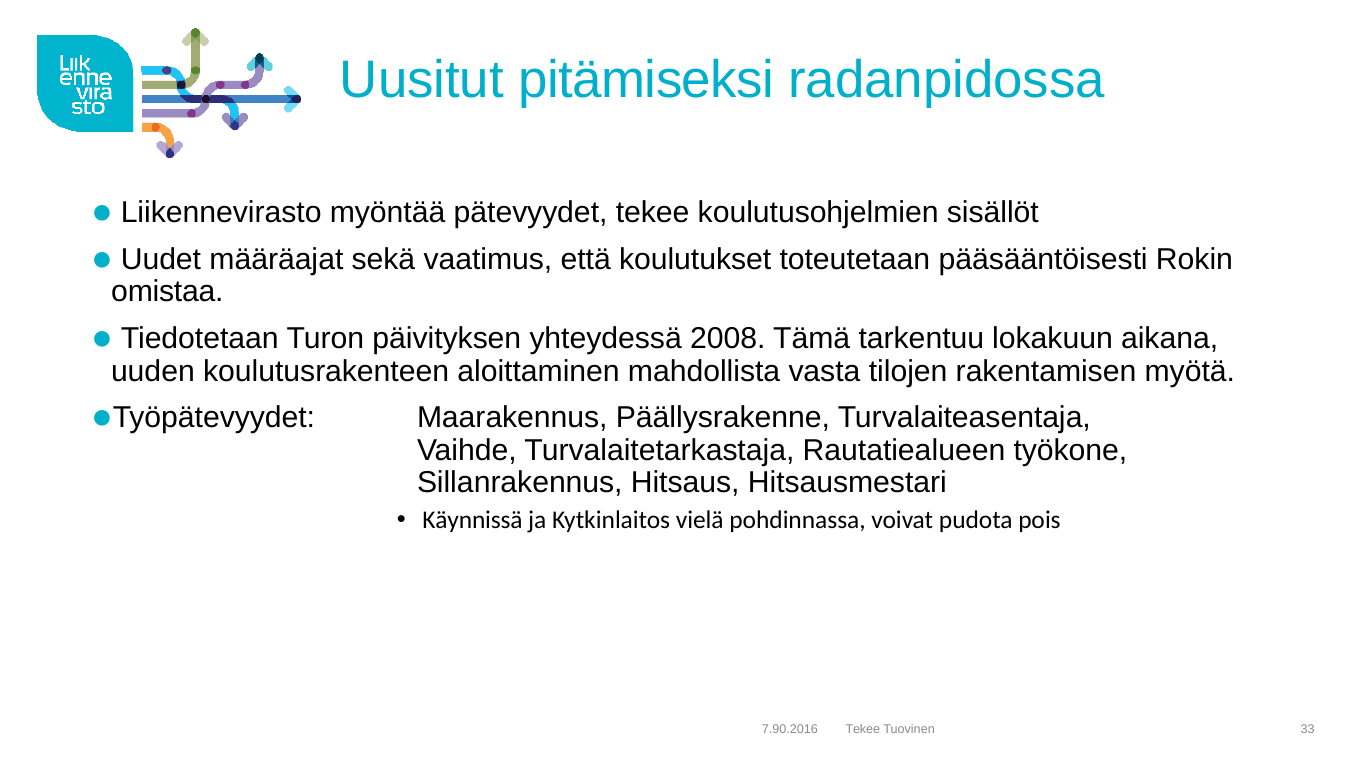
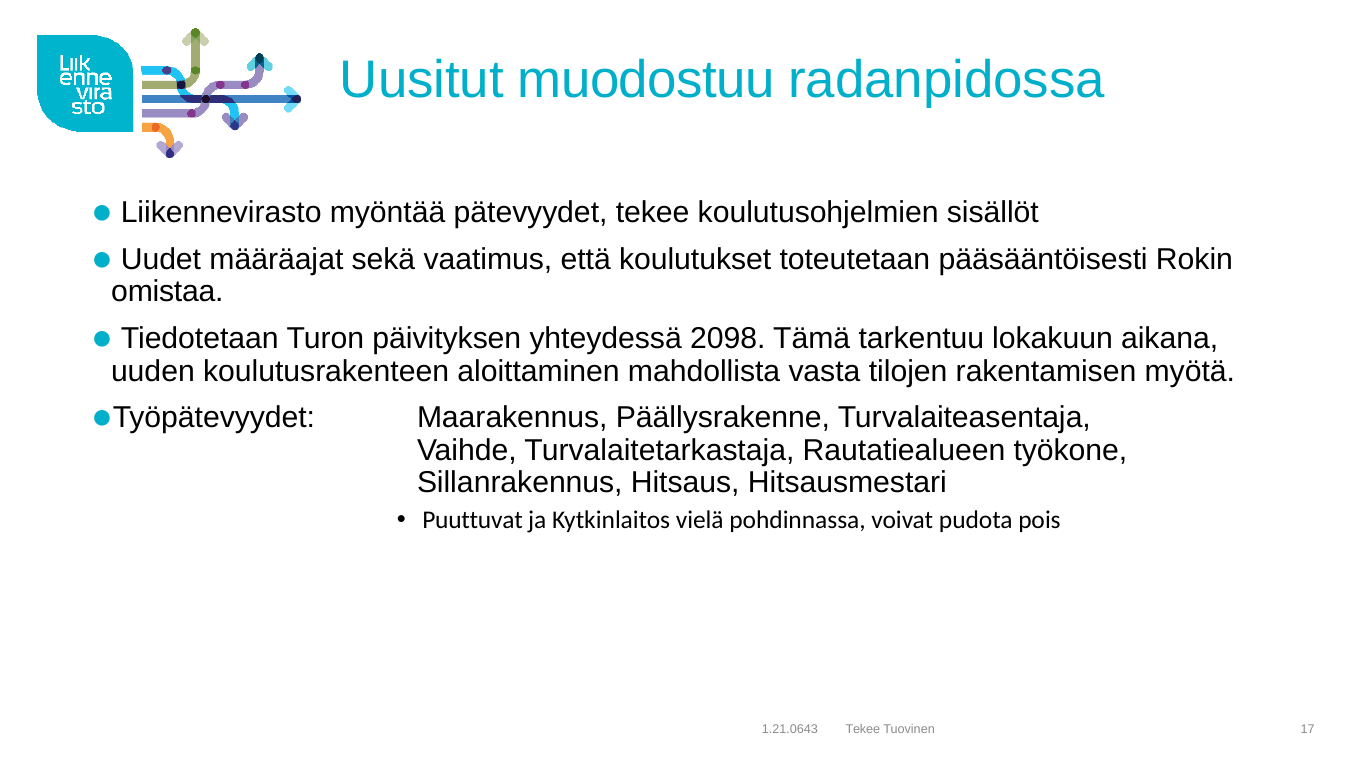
pitämiseksi: pitämiseksi -> muodostuu (646, 80)
2008: 2008 -> 2098 (728, 339)
Käynnissä: Käynnissä -> Puuttuvat (473, 520)
7.90.2016: 7.90.2016 -> 1.21.0643 (790, 730)
33: 33 -> 17 (1308, 730)
